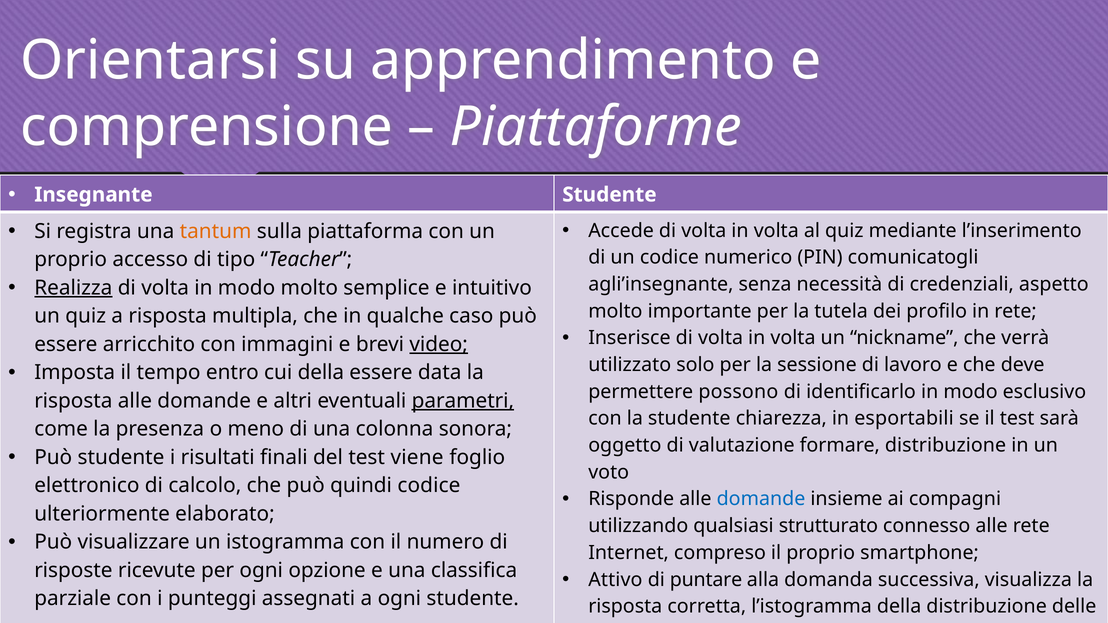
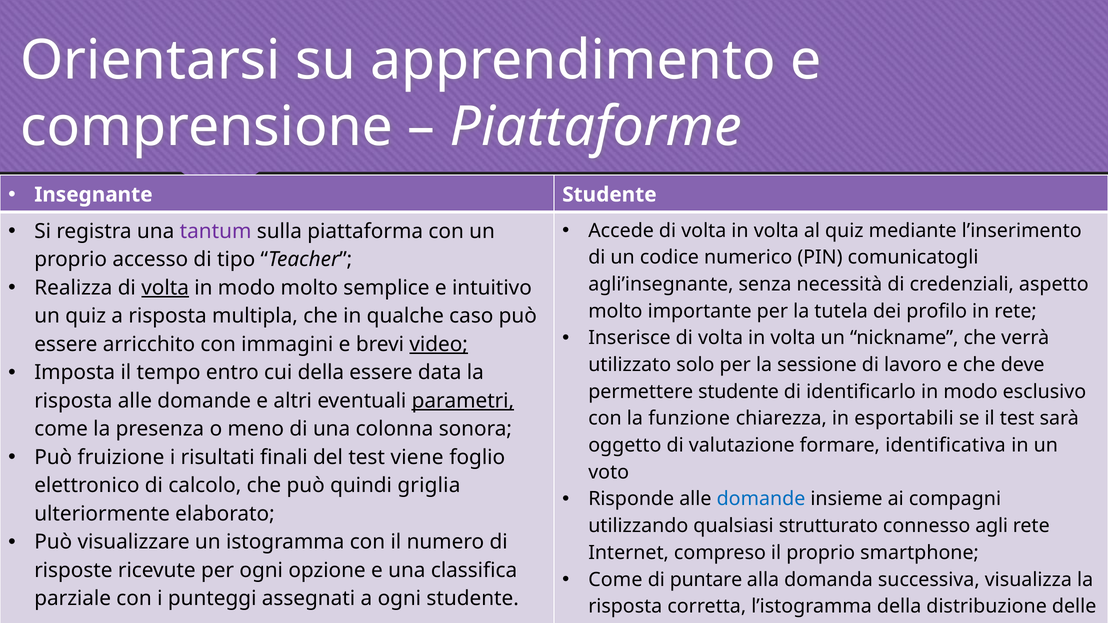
tantum colour: orange -> purple (216, 231)
Realizza underline: present -> none (73, 288)
volta underline: none -> present (165, 288)
permettere possono: possono -> studente (739, 392)
la studente: studente -> funzione (689, 419)
formare distribuzione: distribuzione -> identificativa (945, 445)
Può studente: studente -> fruizione (121, 457)
quindi codice: codice -> griglia (429, 486)
connesso alle: alle -> agli (992, 526)
Attivo: Attivo -> Come (615, 580)
